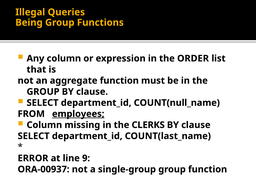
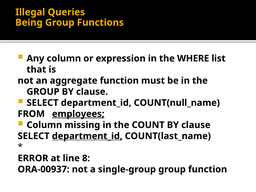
ORDER: ORDER -> WHERE (193, 58)
CLERKS: CLERKS -> COUNT (148, 125)
department_id underline: none -> present (87, 136)
9: 9 -> 8 (86, 158)
